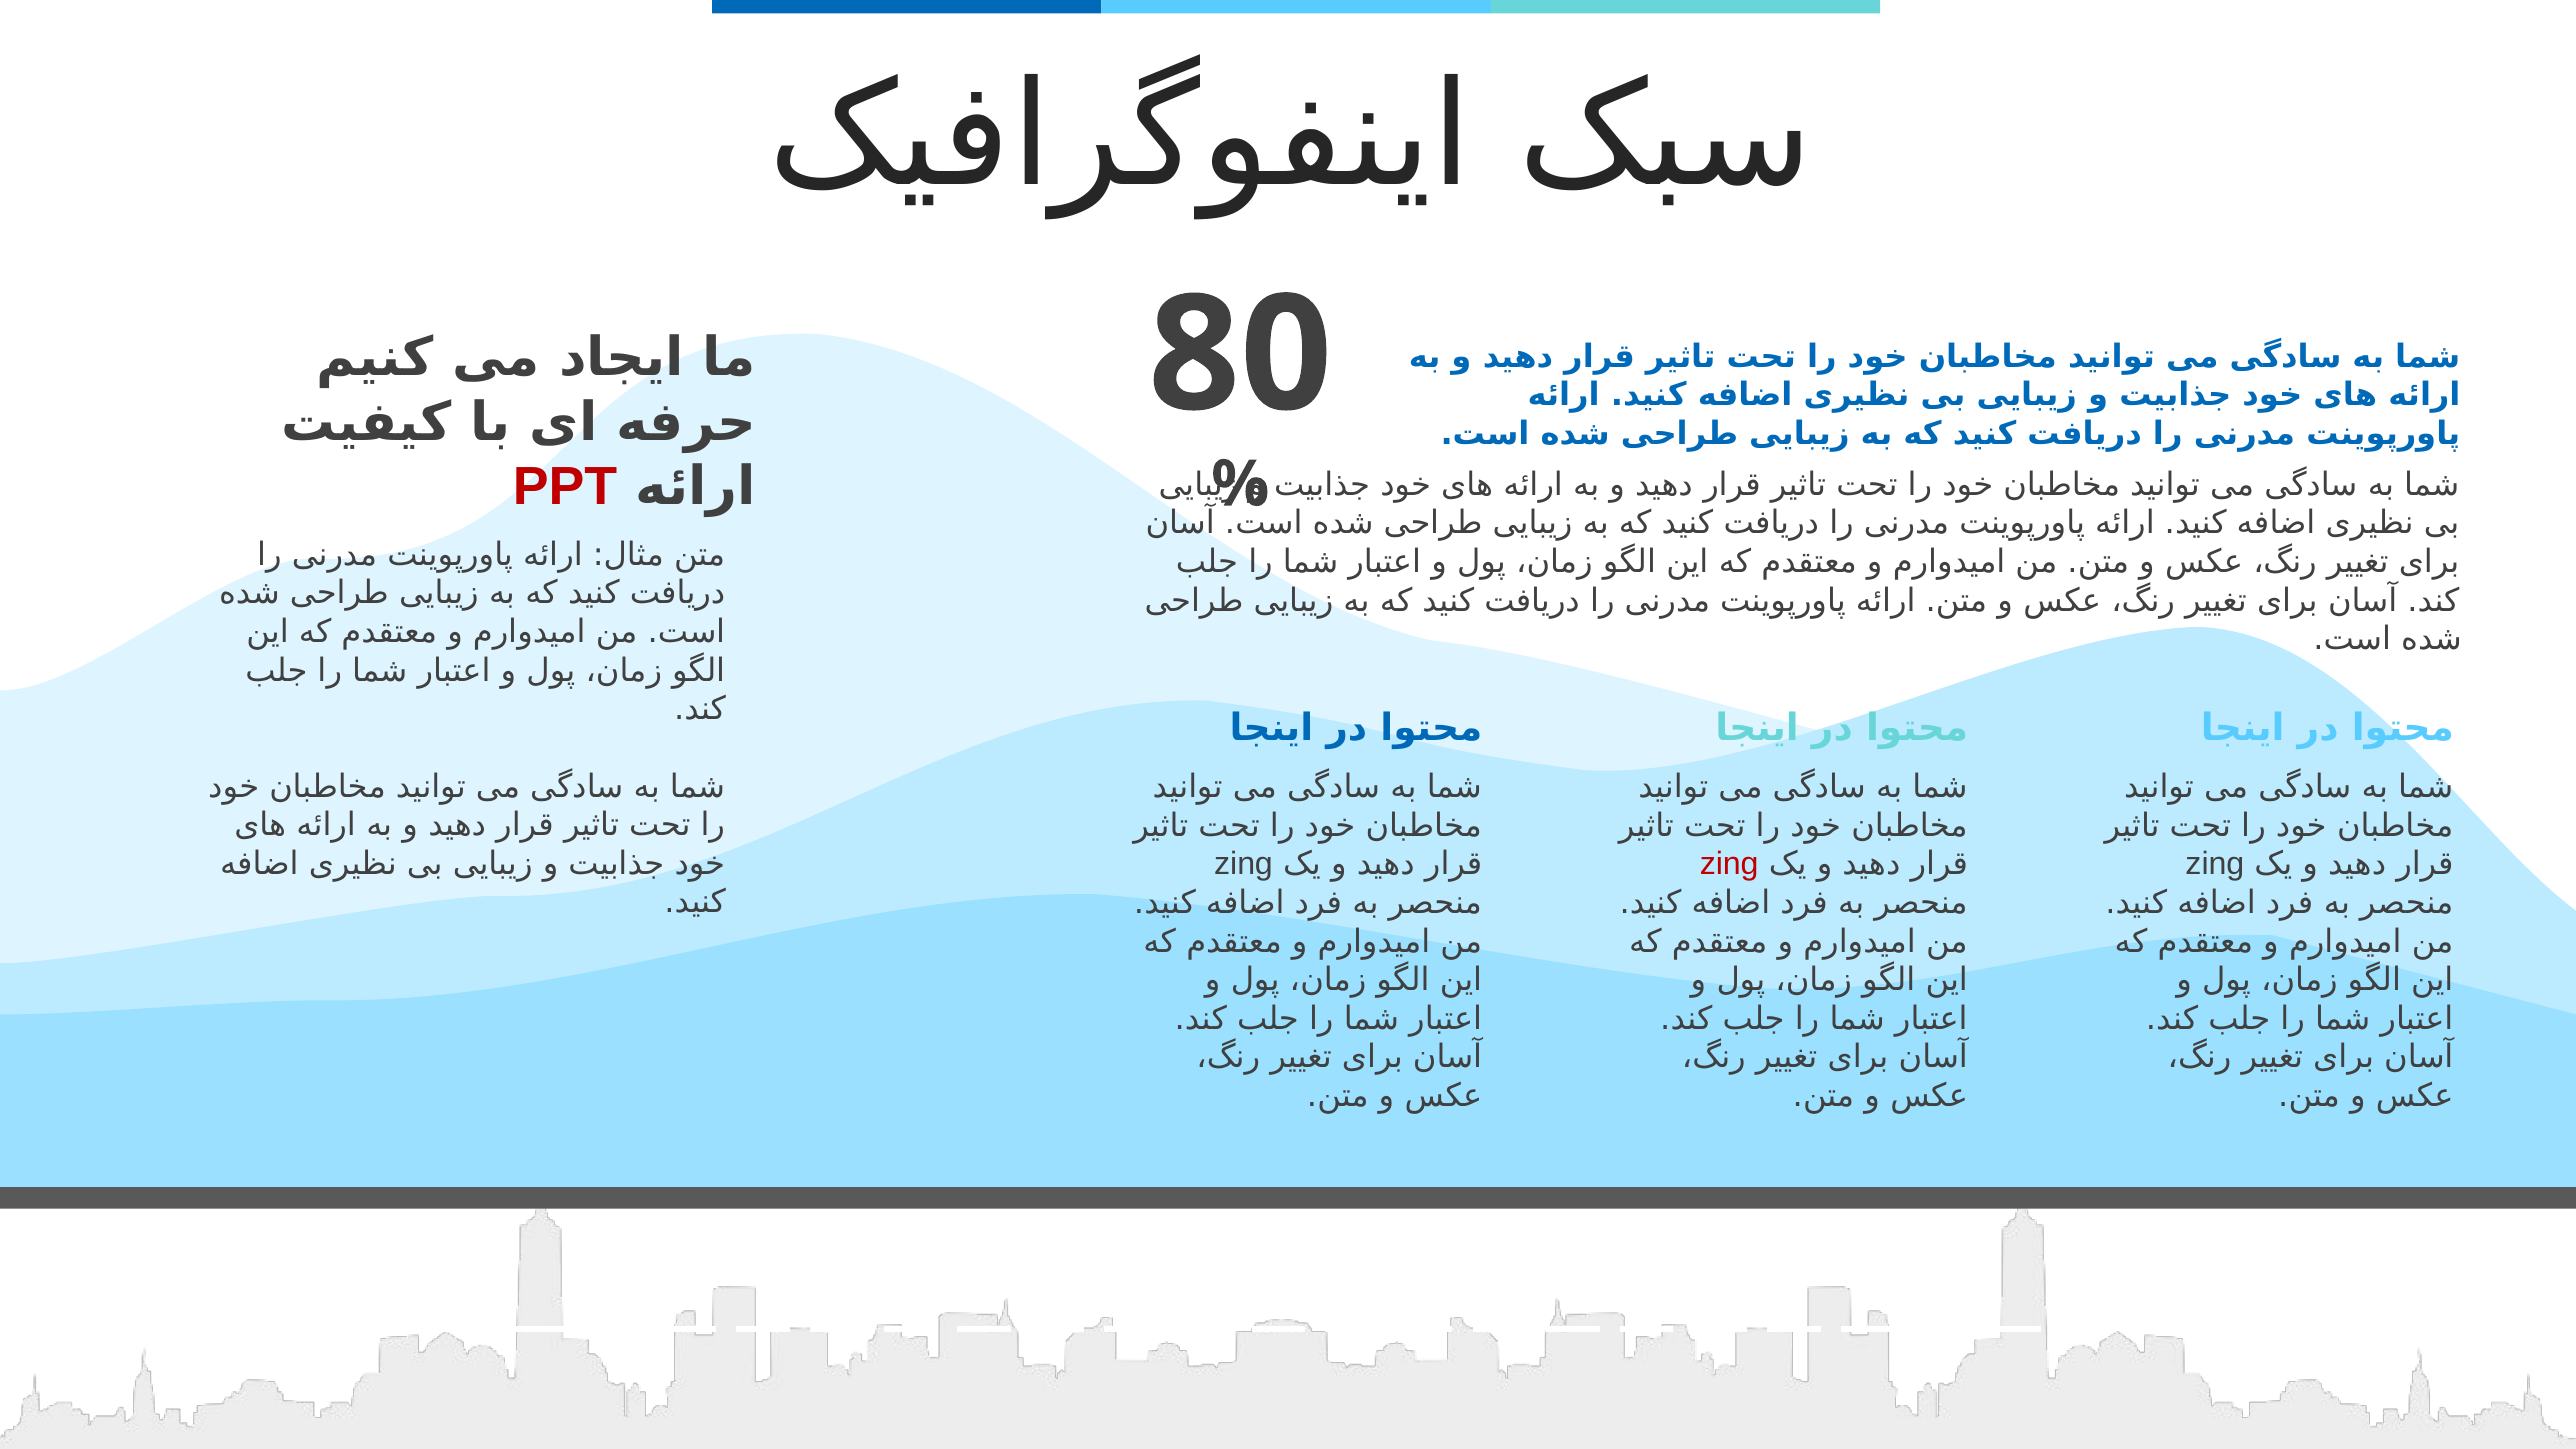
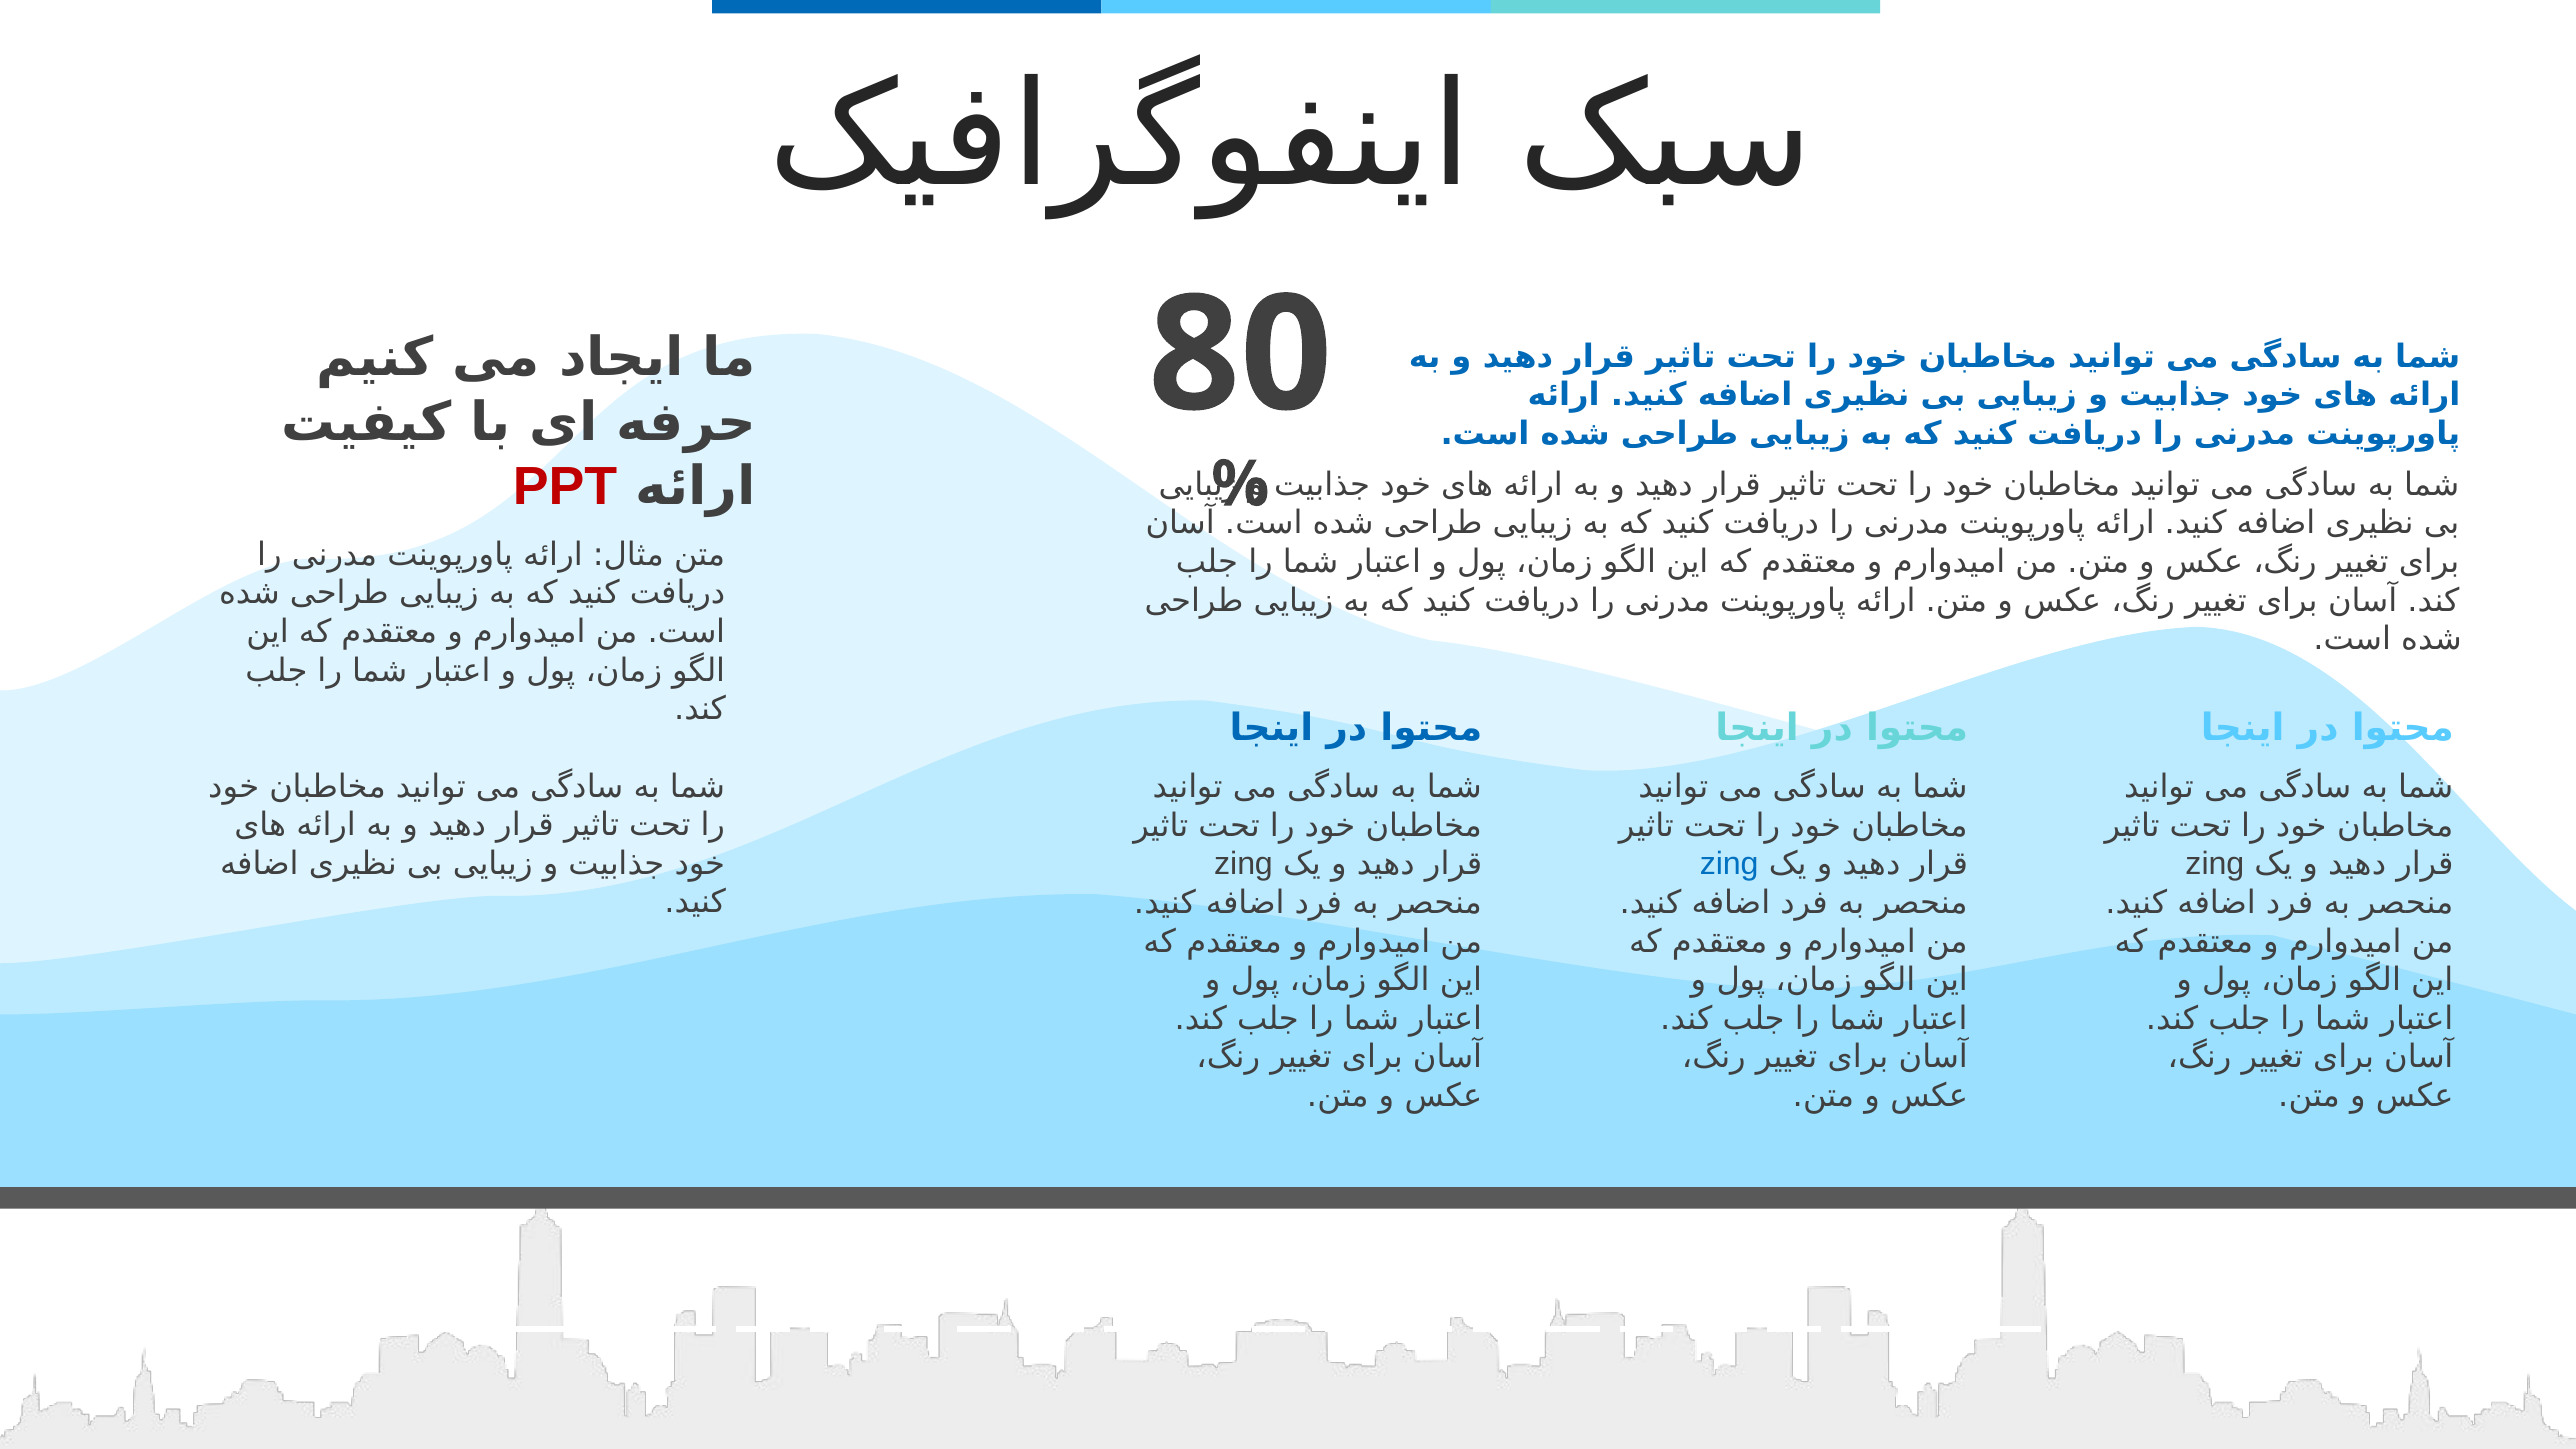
zing colour: red -> blue (1729, 864)
